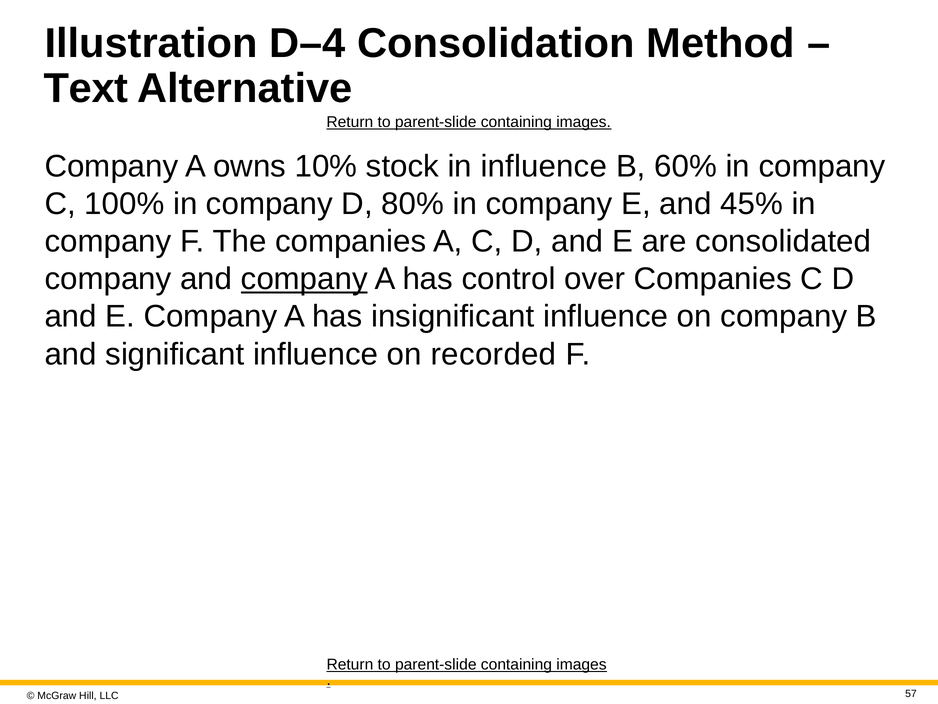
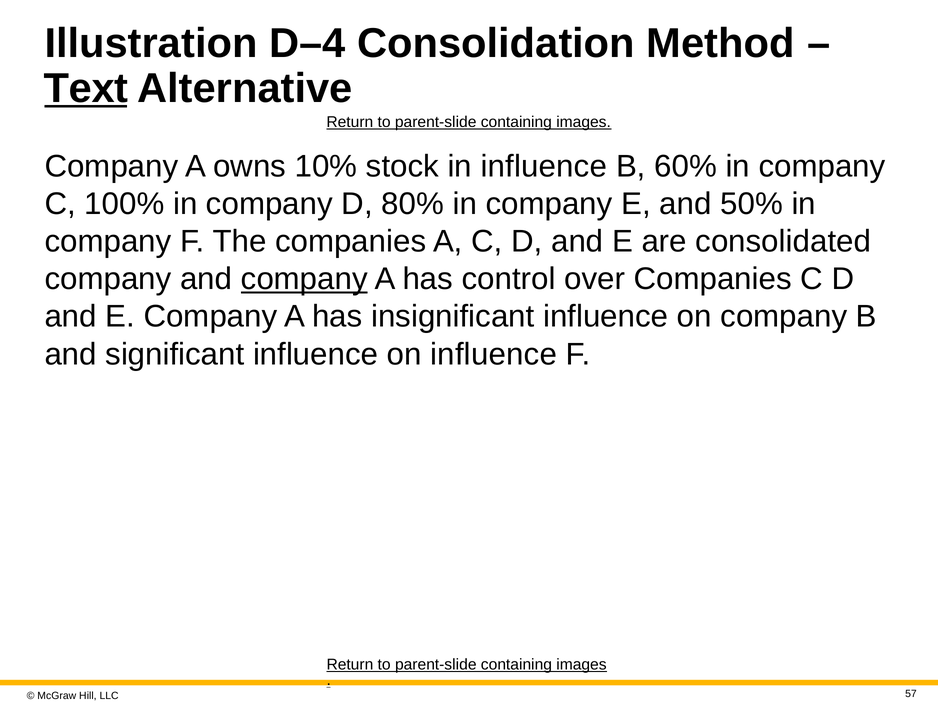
Text underline: none -> present (86, 88)
45%: 45% -> 50% (752, 204)
on recorded: recorded -> influence (494, 354)
